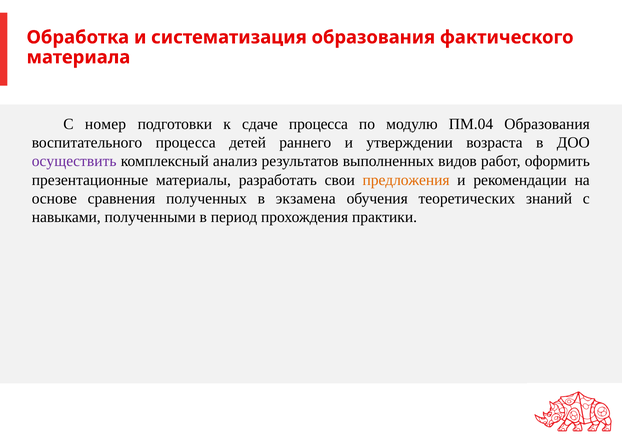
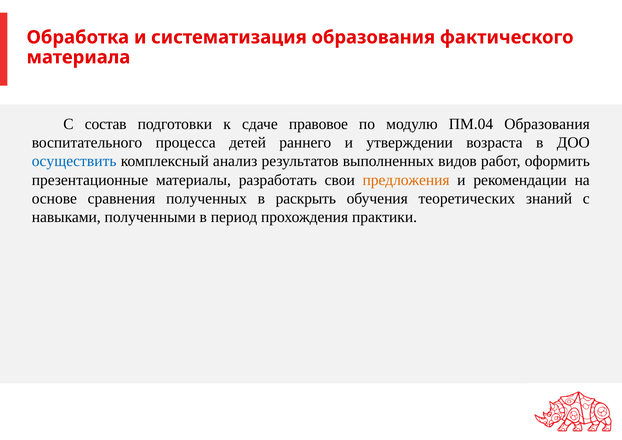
номер: номер -> состав (106, 124)
сдаче процесса: процесса -> правовое (318, 124)
осуществить colour: purple -> blue (74, 161)
экзамена: экзамена -> раскрыть (306, 198)
